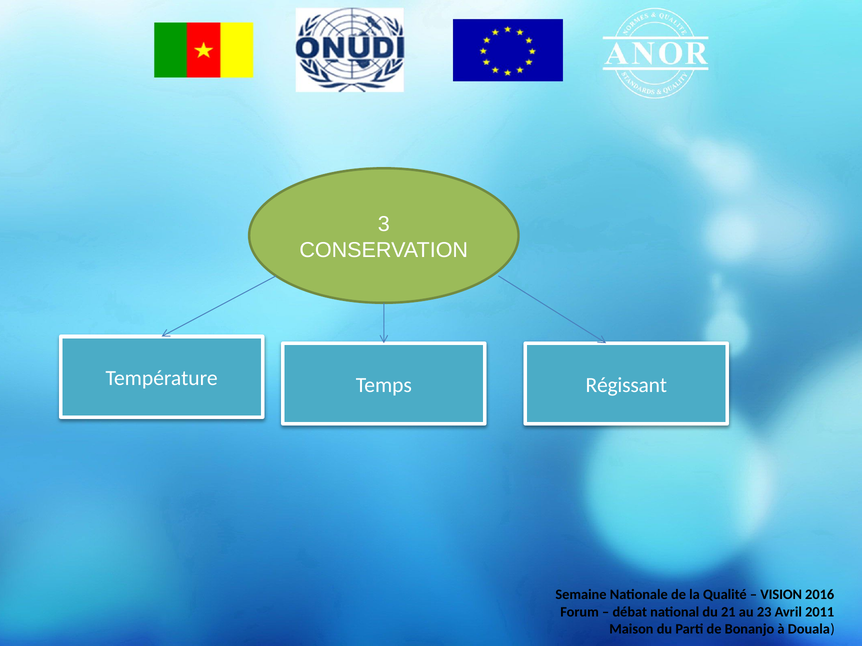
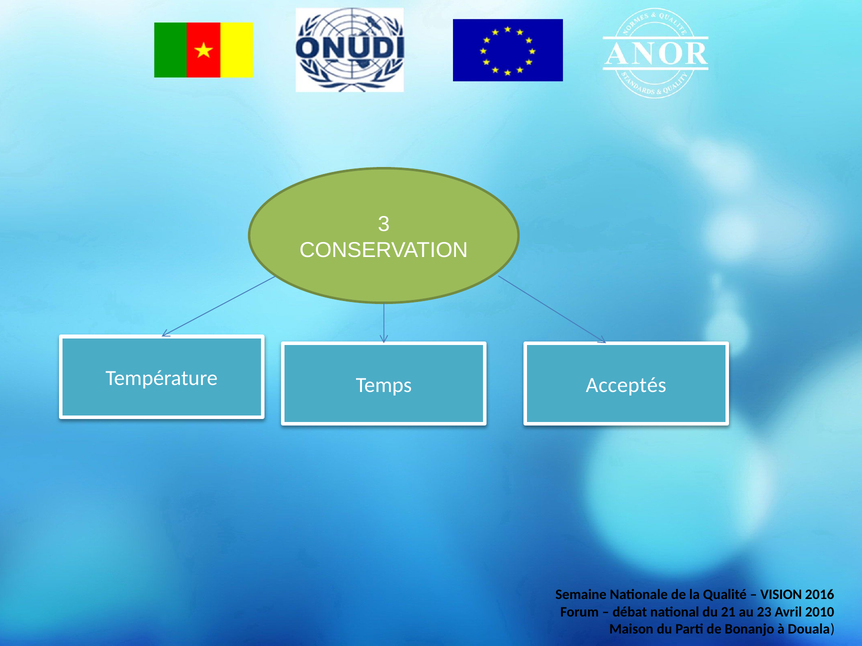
Régissant: Régissant -> Acceptés (626, 385)
2011: 2011 -> 2010 (820, 612)
